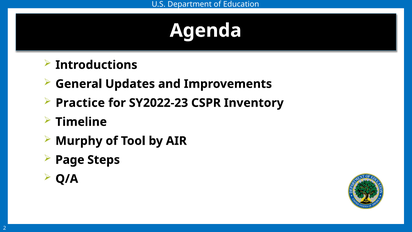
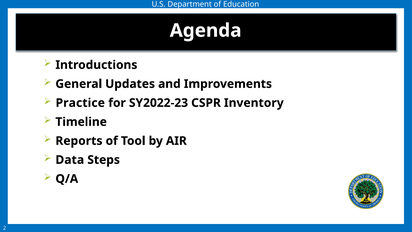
Murphy: Murphy -> Reports (79, 141)
Page: Page -> Data (70, 160)
